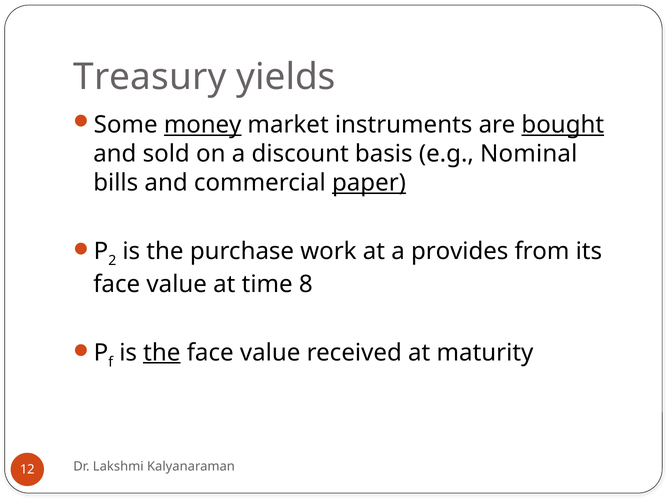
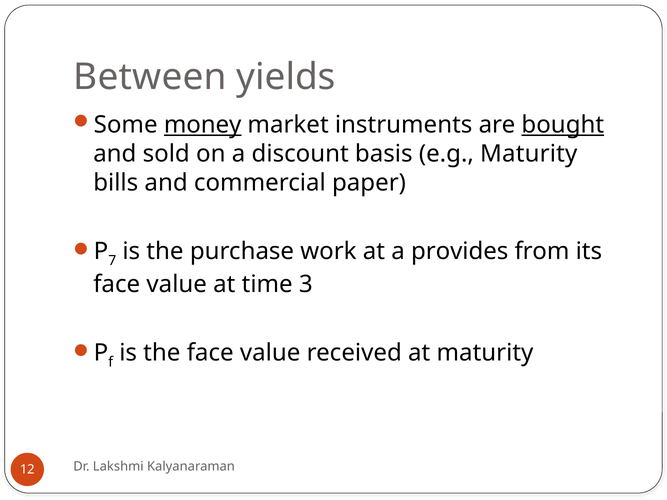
Treasury: Treasury -> Between (150, 77)
e.g Nominal: Nominal -> Maturity (529, 154)
paper underline: present -> none (369, 183)
2: 2 -> 7 (112, 261)
8: 8 -> 3 (306, 284)
the underline: present -> none (162, 353)
